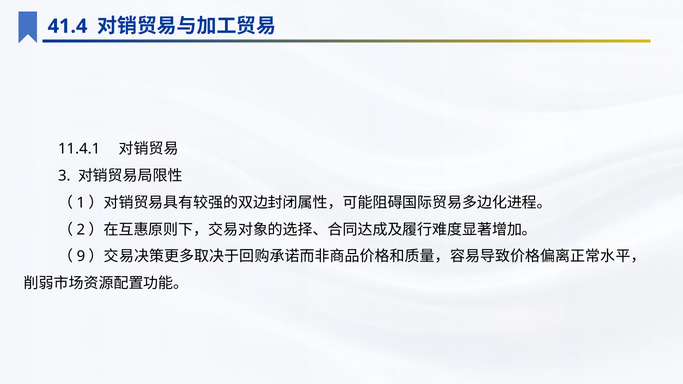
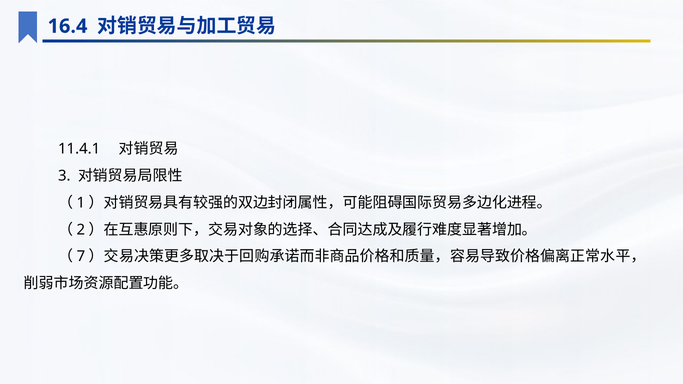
41.4: 41.4 -> 16.4 (67, 26)
9: 9 -> 7 (81, 257)
